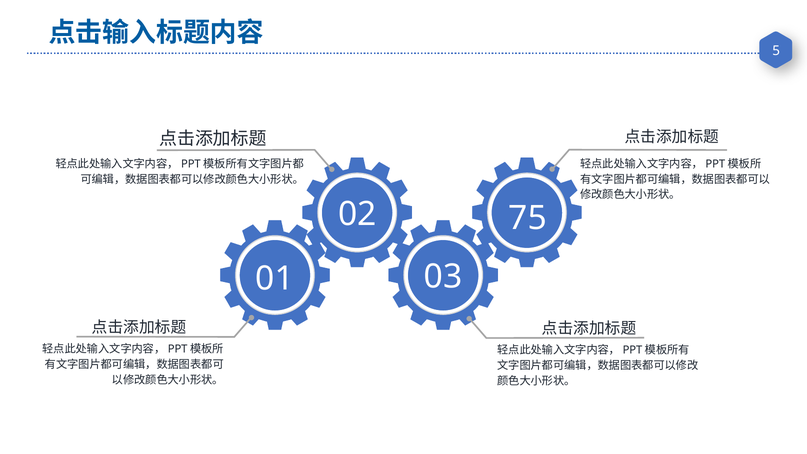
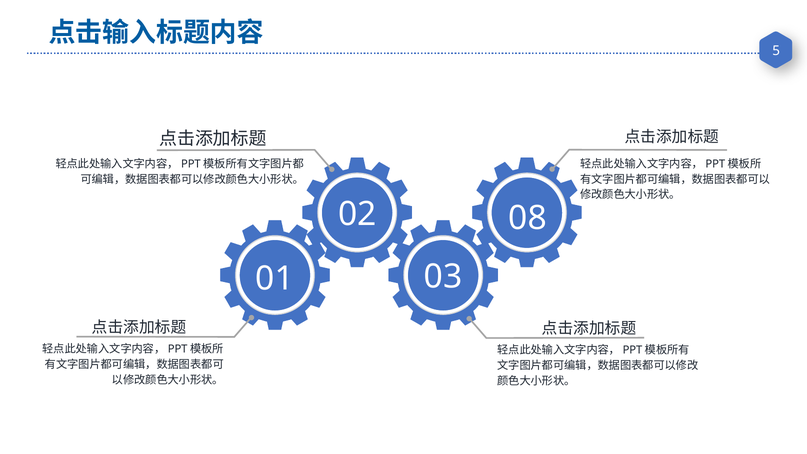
75: 75 -> 08 (528, 218)
